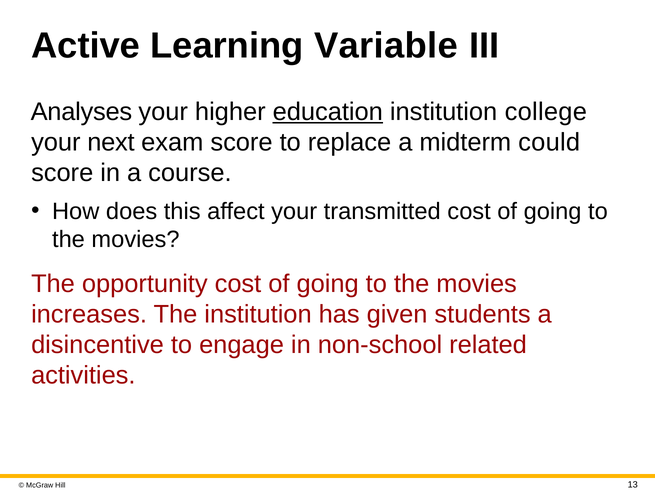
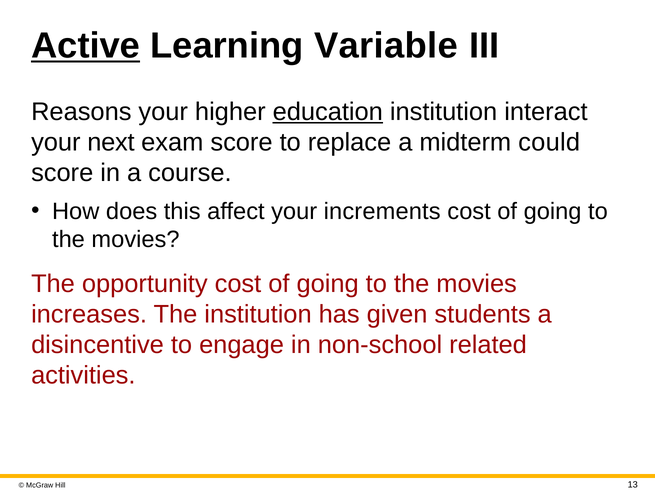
Active underline: none -> present (86, 46)
Analyses: Analyses -> Reasons (81, 112)
college: college -> interact (546, 112)
transmitted: transmitted -> increments (382, 211)
